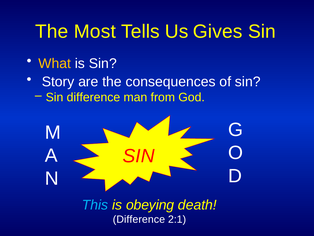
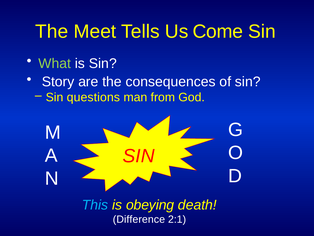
Most: Most -> Meet (95, 31)
Gives: Gives -> Come (218, 31)
What colour: yellow -> light green (55, 63)
Sin difference: difference -> questions (93, 97)
